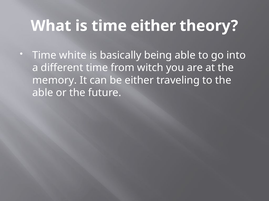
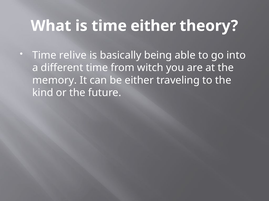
white: white -> relive (73, 55)
able: able -> kind (43, 93)
